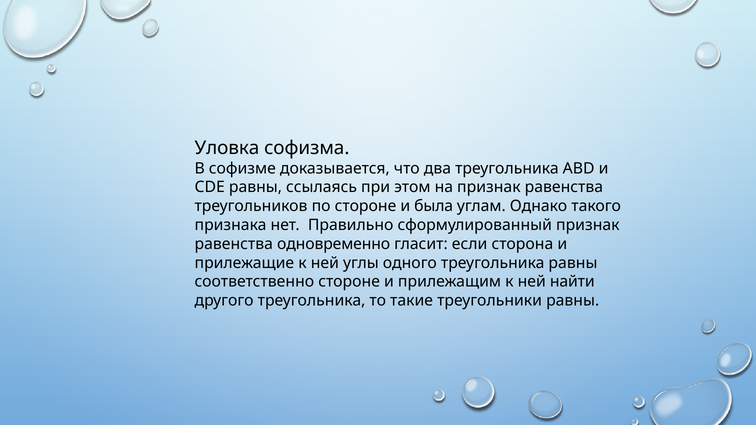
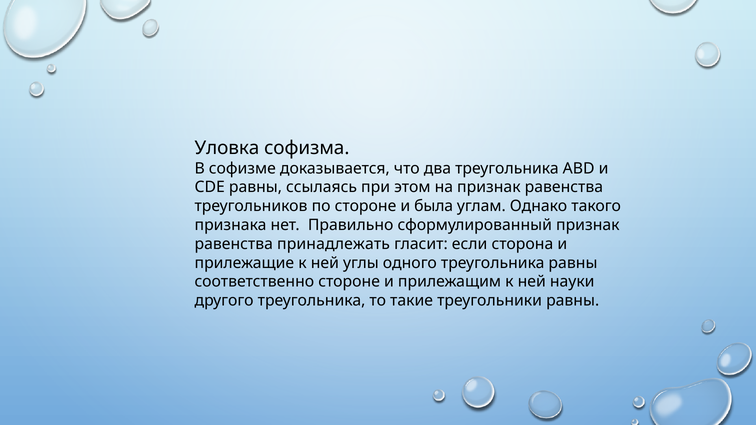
одновременно: одновременно -> принадлежать (334, 244)
найти: найти -> науки (572, 282)
